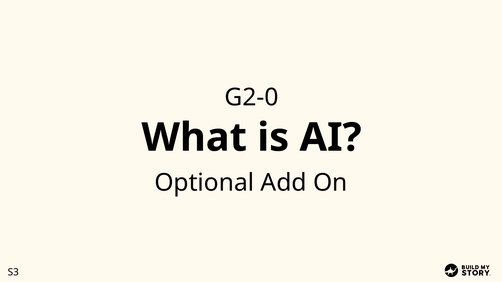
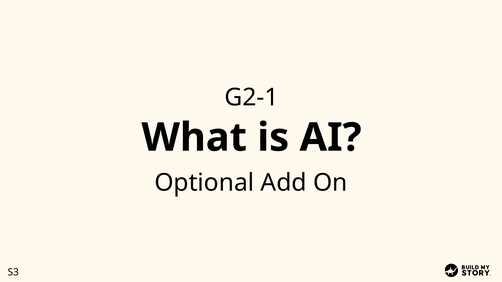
G2-0: G2-0 -> G2-1 (251, 98)
